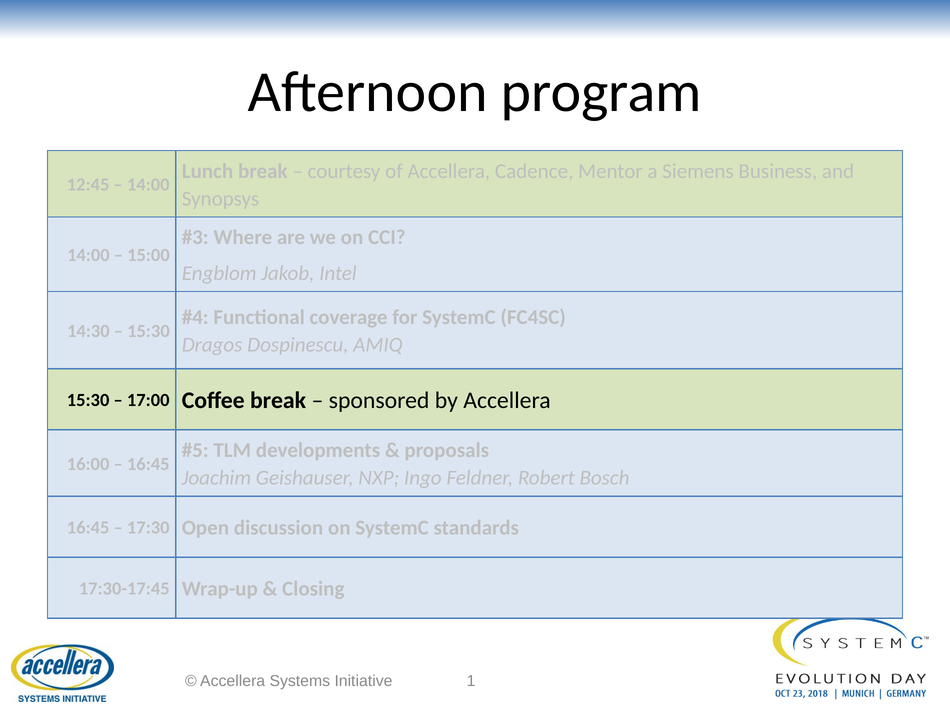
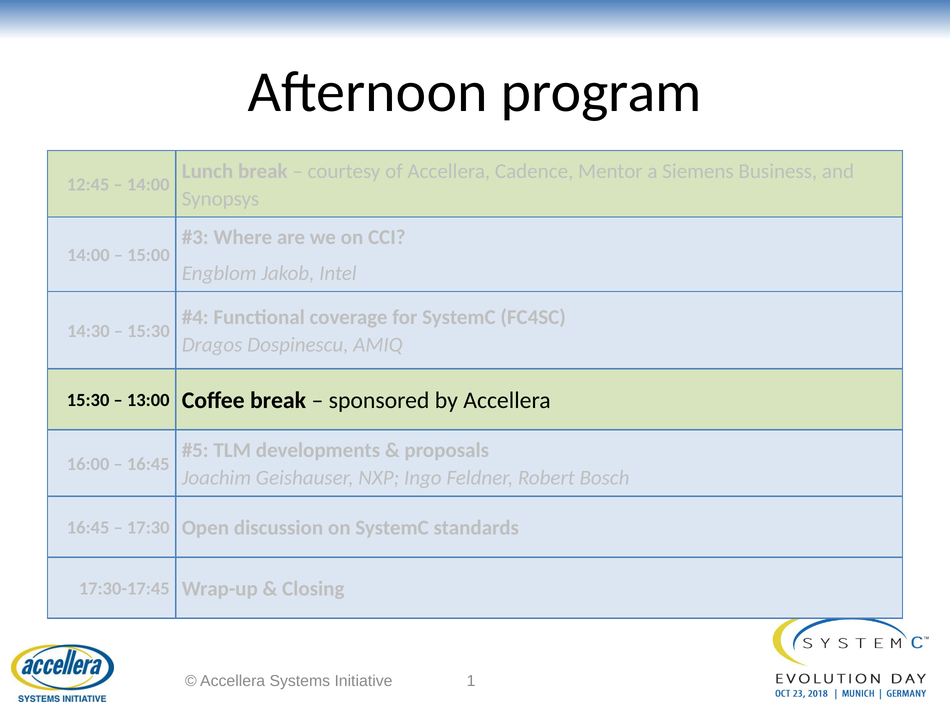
17:00: 17:00 -> 13:00 (148, 400)
